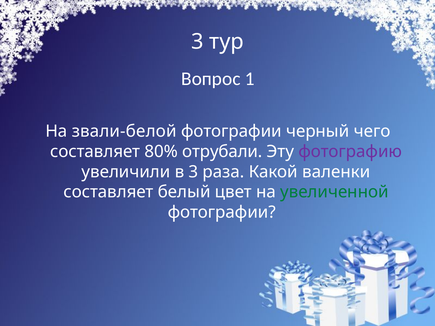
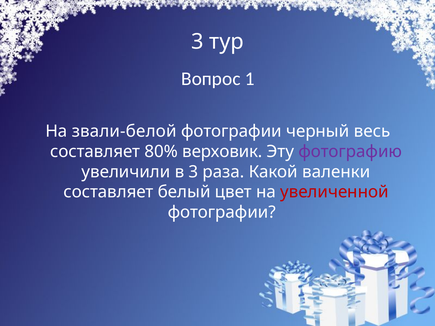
чего: чего -> весь (372, 131)
отрубали: отрубали -> верховик (222, 152)
увеличенной colour: green -> red (334, 192)
